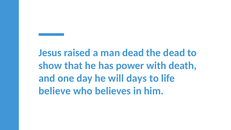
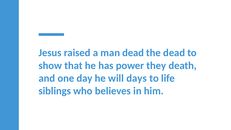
with: with -> they (156, 65)
believe: believe -> siblings (55, 91)
